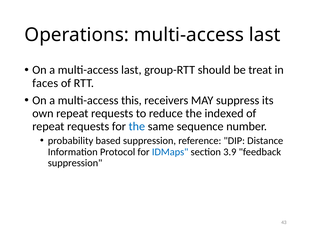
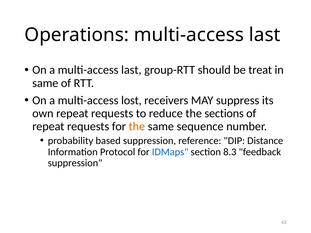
faces: faces -> same (45, 83)
this: this -> lost (131, 100)
indexed: indexed -> sections (224, 114)
the colour: blue -> orange (137, 127)
3.9: 3.9 -> 8.3 (230, 152)
